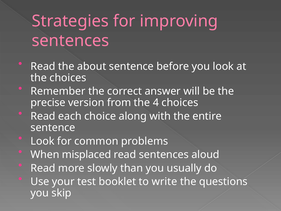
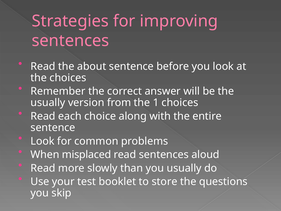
precise: precise -> usually (48, 103)
4: 4 -> 1 (156, 103)
write: write -> store (164, 181)
